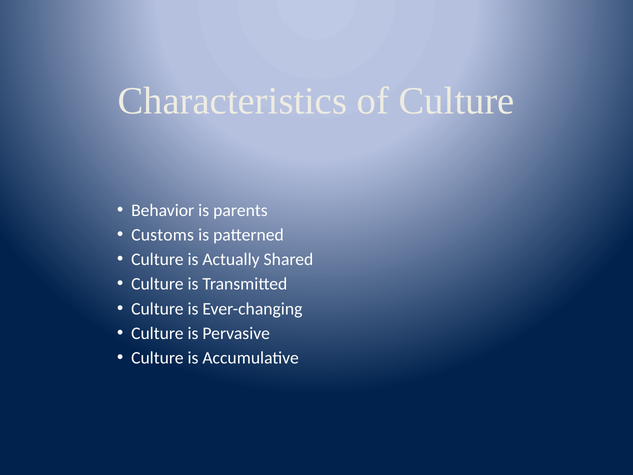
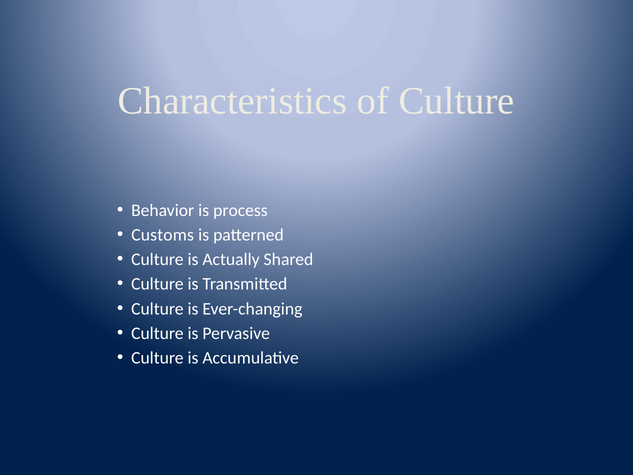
parents: parents -> process (240, 210)
